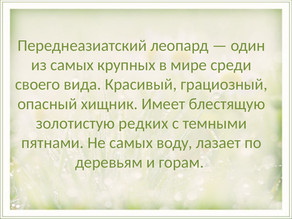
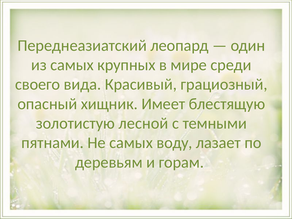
редких: редких -> лесной (143, 123)
